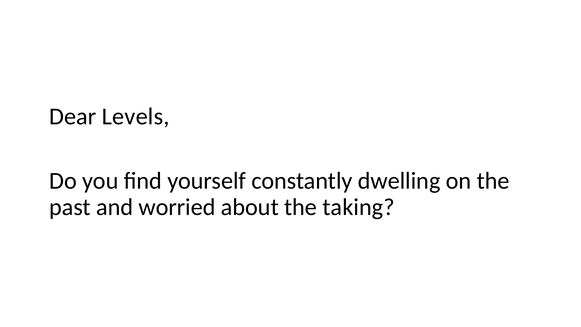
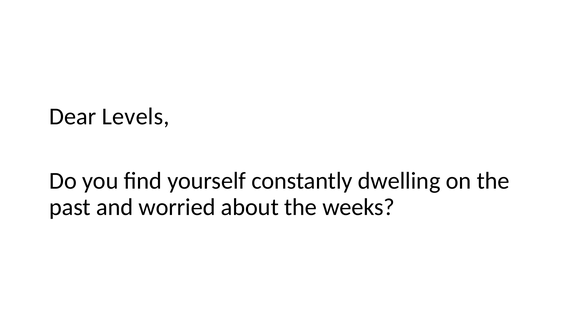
taking: taking -> weeks (359, 207)
